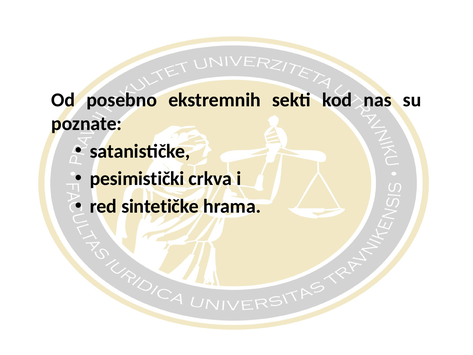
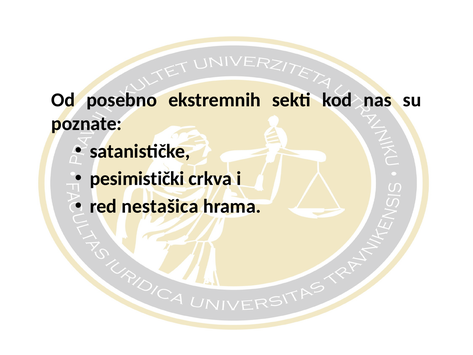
sintetičke: sintetičke -> nestašica (160, 206)
